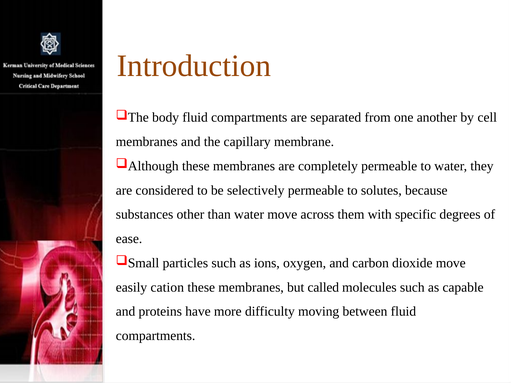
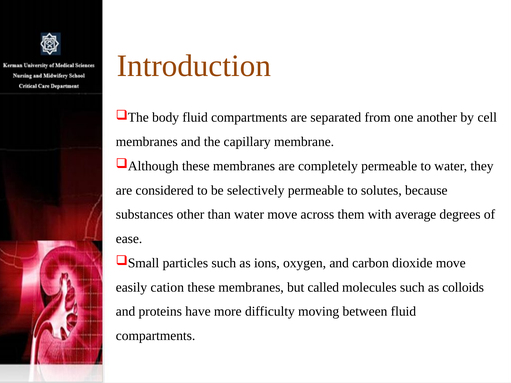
specific: specific -> average (416, 215)
capable: capable -> colloids (463, 287)
